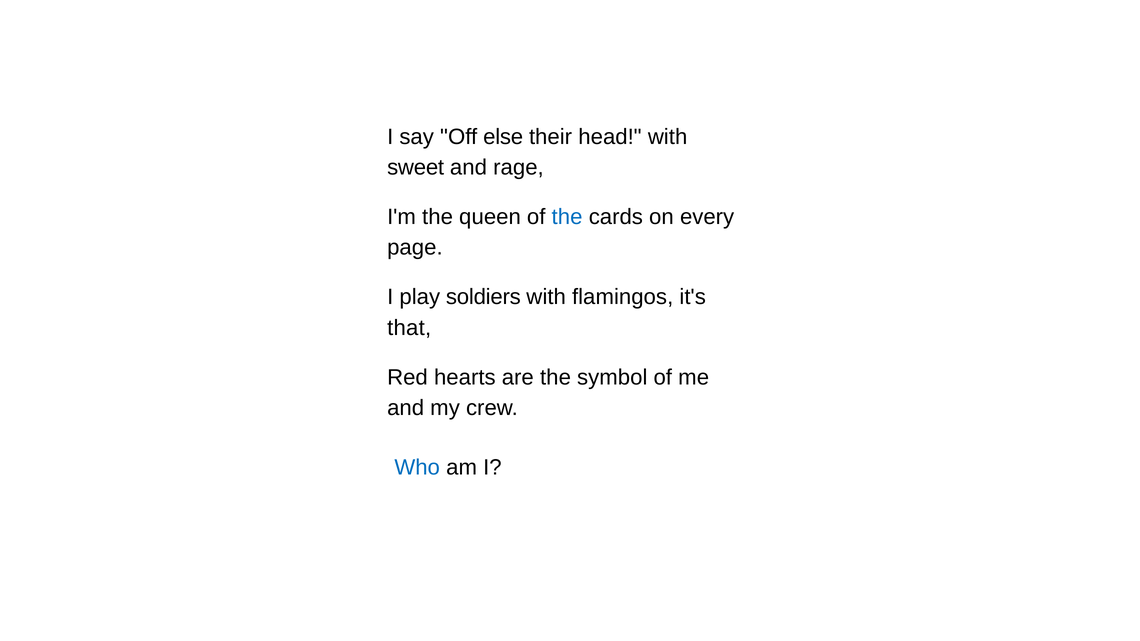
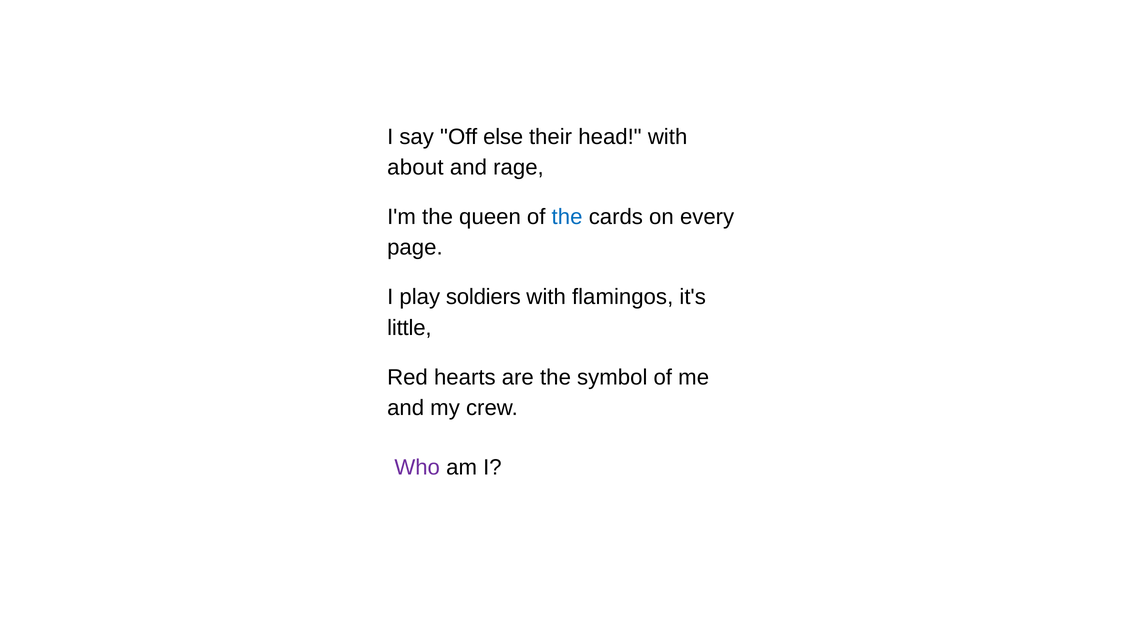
sweet: sweet -> about (415, 168)
that: that -> little (409, 328)
Who colour: blue -> purple (417, 468)
